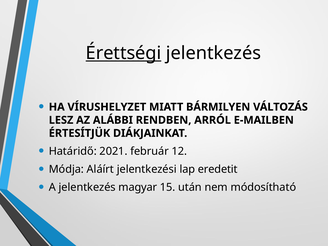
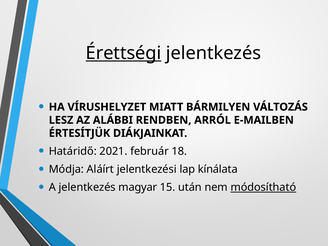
12: 12 -> 18 (179, 151)
eredetit: eredetit -> kínálata (218, 169)
módosítható underline: none -> present (263, 187)
